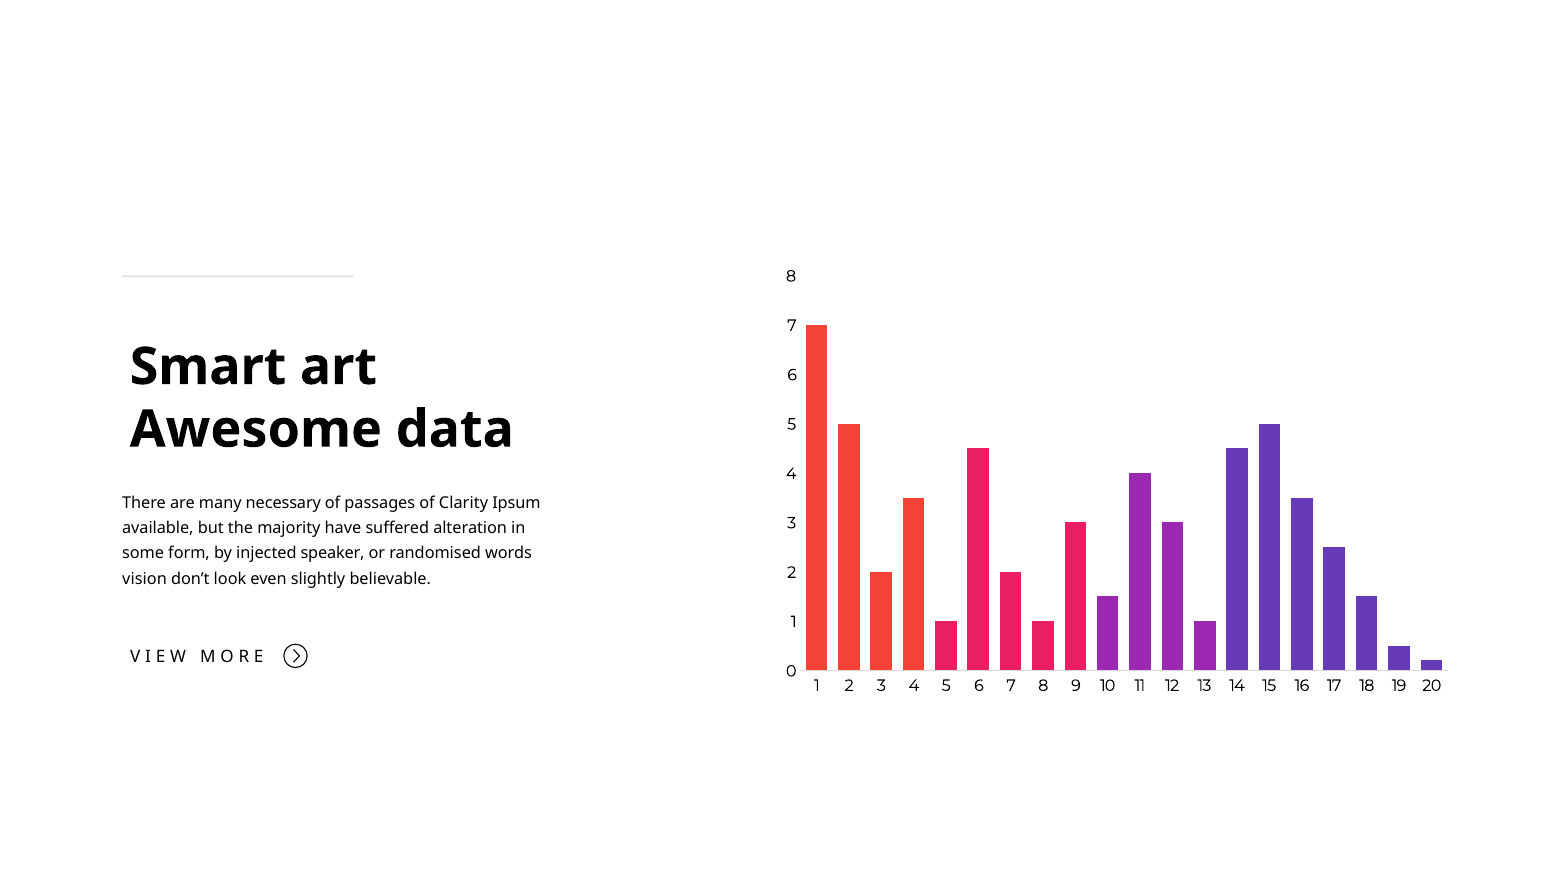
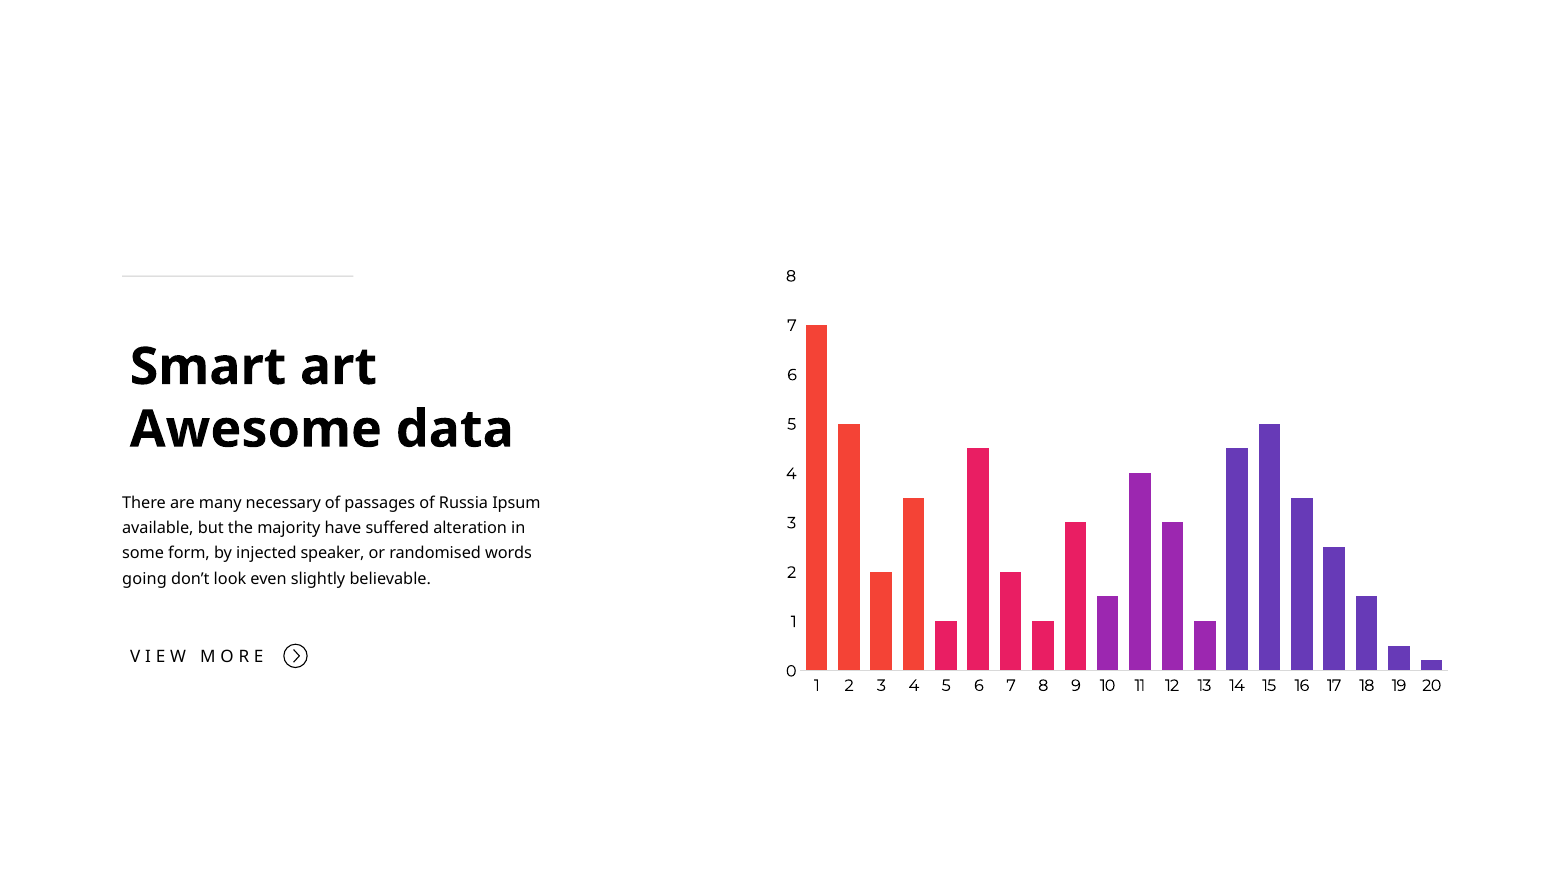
Clarity: Clarity -> Russia (464, 503)
vision: vision -> going (144, 579)
